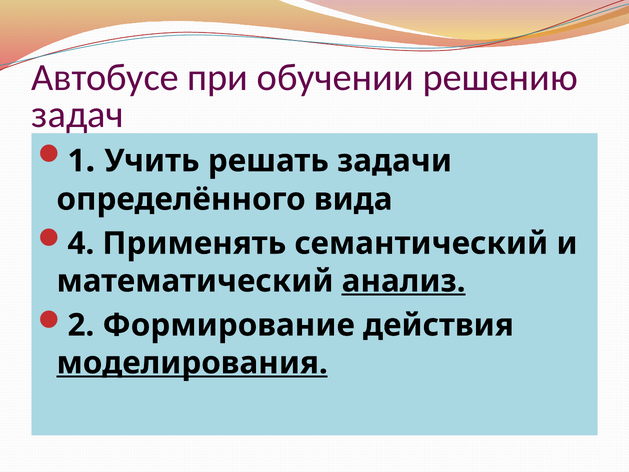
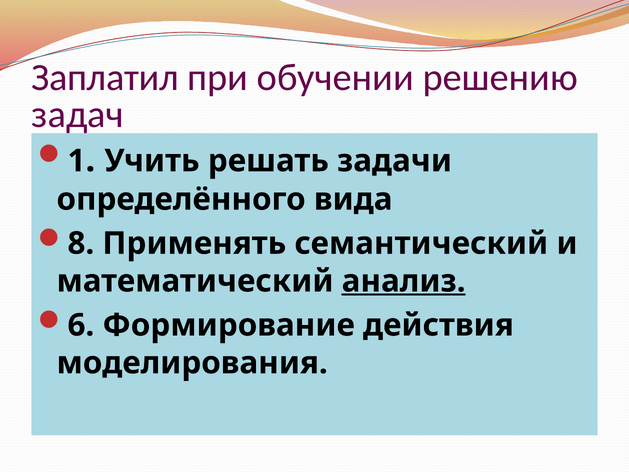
Автобусе: Автобусе -> Заплатил (105, 77)
4: 4 -> 8 (81, 243)
2: 2 -> 6 (81, 325)
моделирования underline: present -> none (192, 363)
